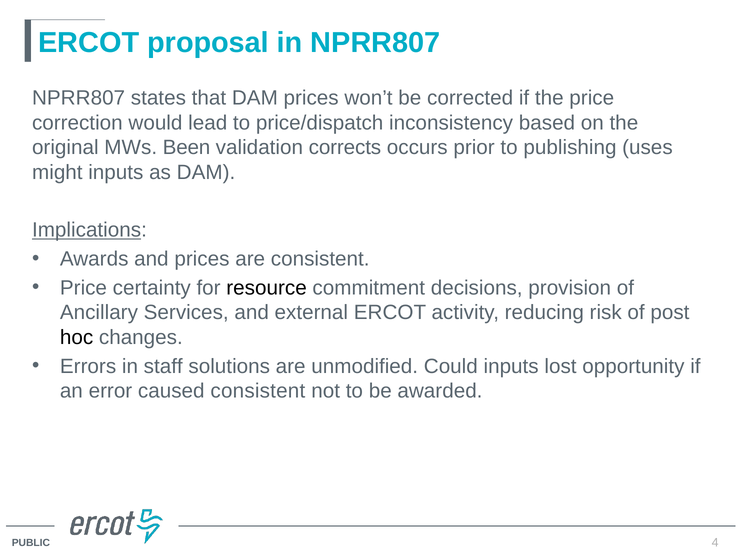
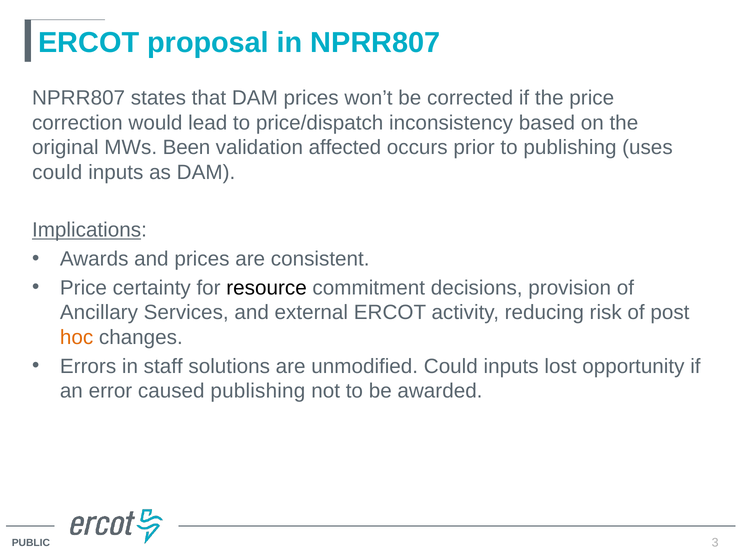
corrects: corrects -> affected (345, 148)
might: might -> could (57, 172)
hoc colour: black -> orange (77, 337)
caused consistent: consistent -> publishing (258, 391)
4: 4 -> 3 (715, 543)
